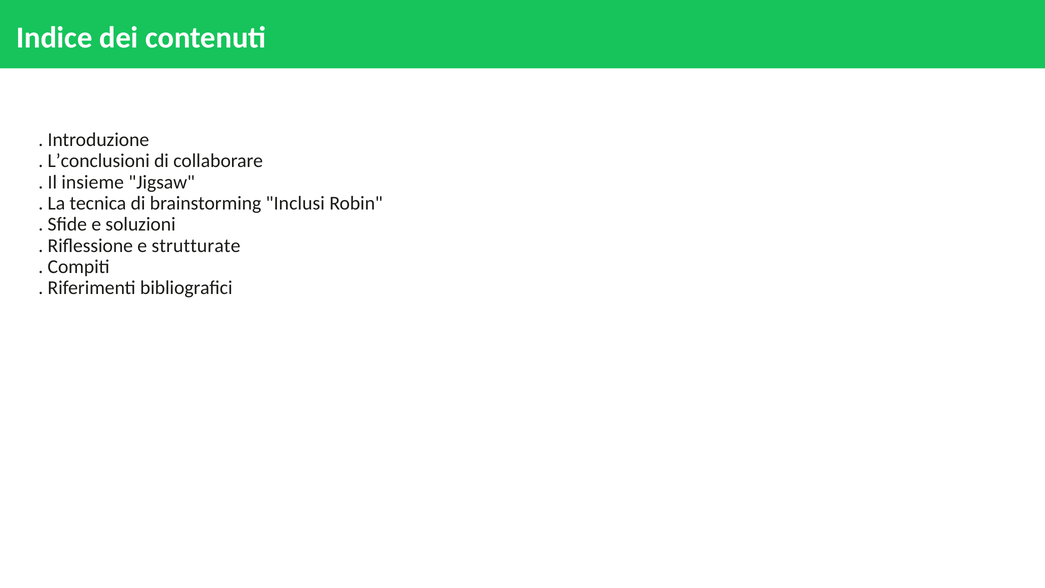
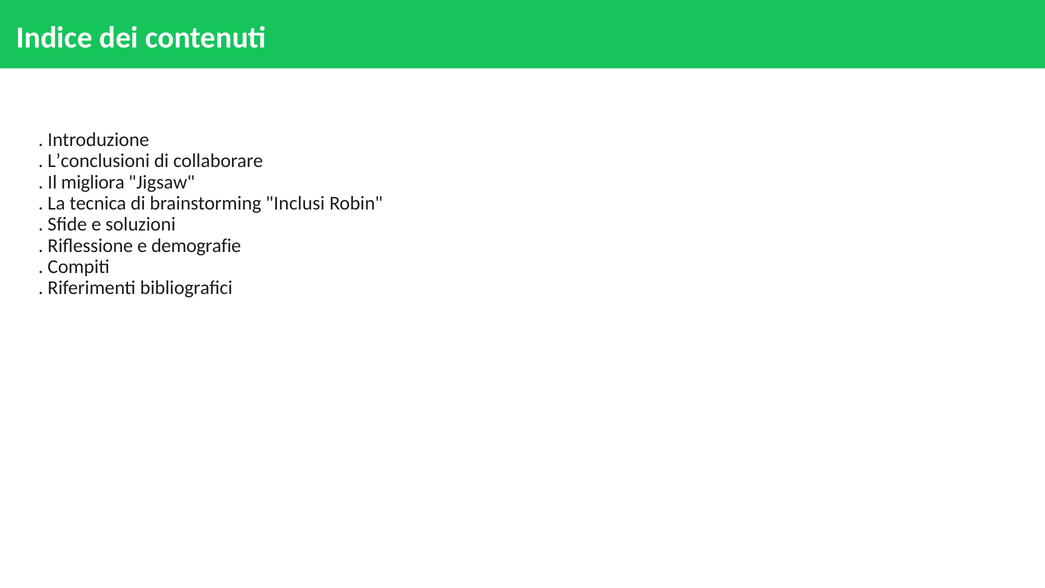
insieme: insieme -> migliora (93, 182)
strutturate: strutturate -> demografie (196, 246)
